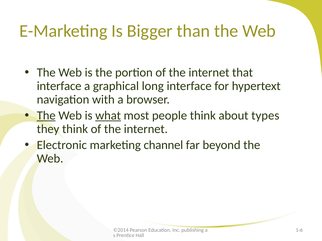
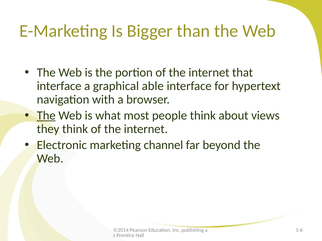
long: long -> able (153, 86)
what underline: present -> none (108, 116)
types: types -> views (265, 116)
